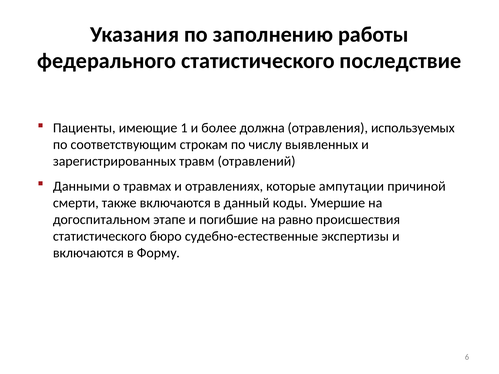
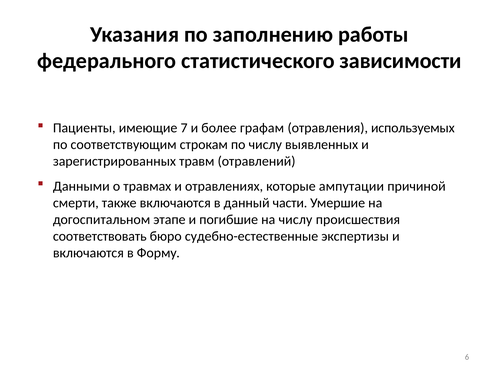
последствие: последствие -> зависимости (401, 61)
1: 1 -> 7 (184, 128)
должна: должна -> графам (262, 128)
коды: коды -> части (290, 203)
на равно: равно -> числу (295, 220)
статистического: статистического -> соответствовать (100, 236)
